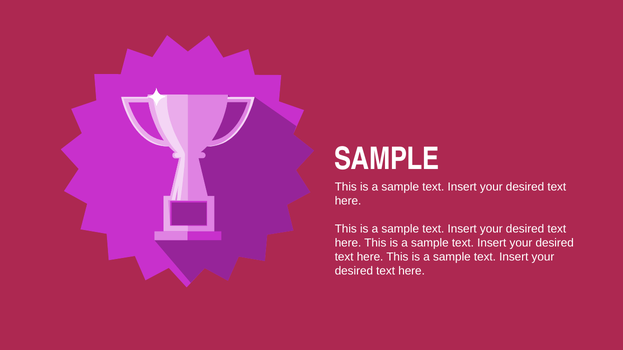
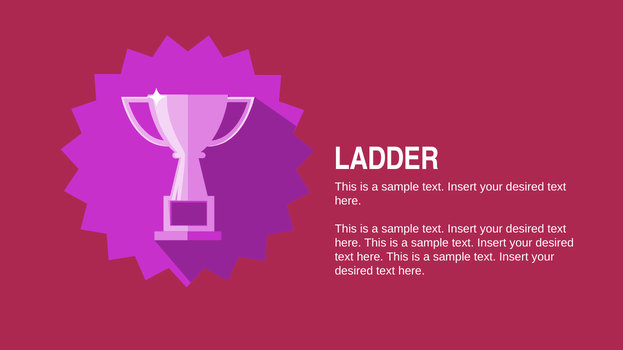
SAMPLE: SAMPLE -> LADDER (387, 159)
